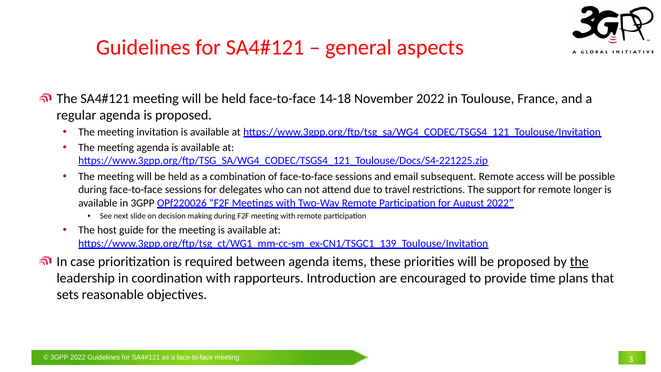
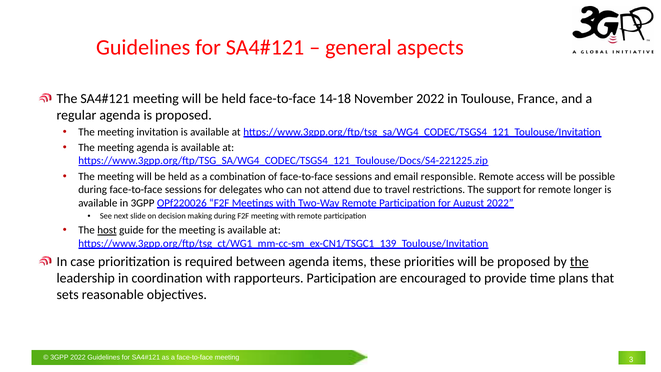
subsequent: subsequent -> responsible (448, 176)
host underline: none -> present (107, 230)
rapporteurs Introduction: Introduction -> Participation (341, 278)
